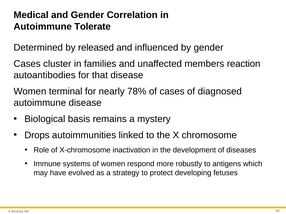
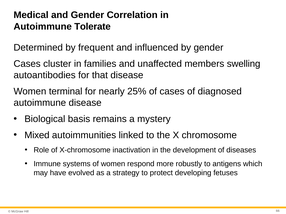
released: released -> frequent (96, 48)
reaction: reaction -> swelling (244, 64)
78%: 78% -> 25% (137, 92)
Drops: Drops -> Mixed (37, 135)
